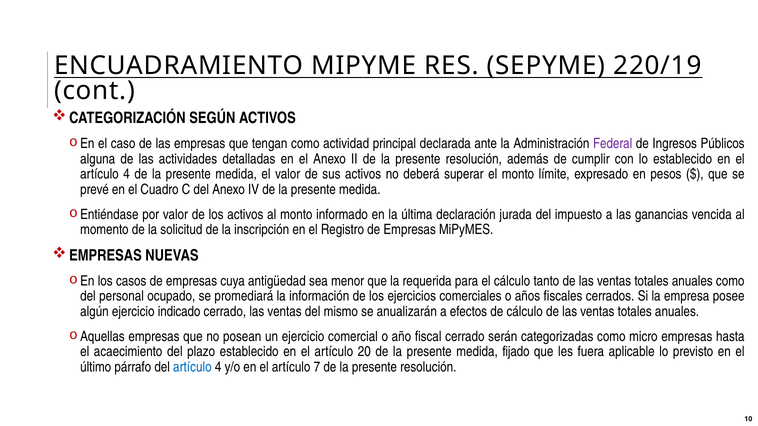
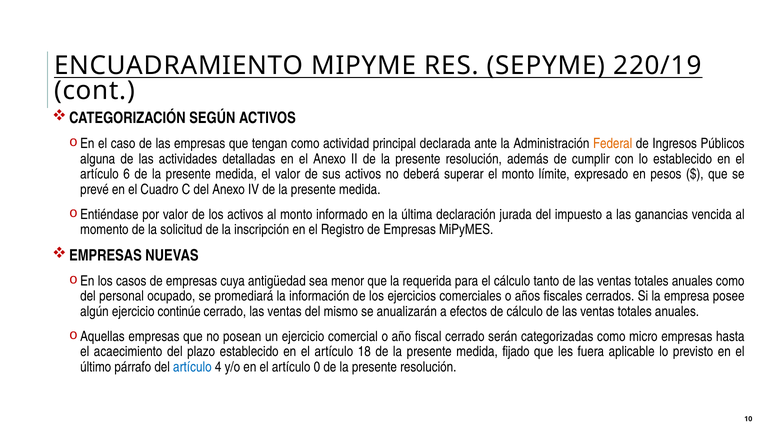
Federal colour: purple -> orange (613, 144)
4: 4 -> 6 (127, 174)
indicado: indicado -> continúe (179, 312)
20: 20 -> 18 (364, 352)
7: 7 -> 0 (317, 367)
